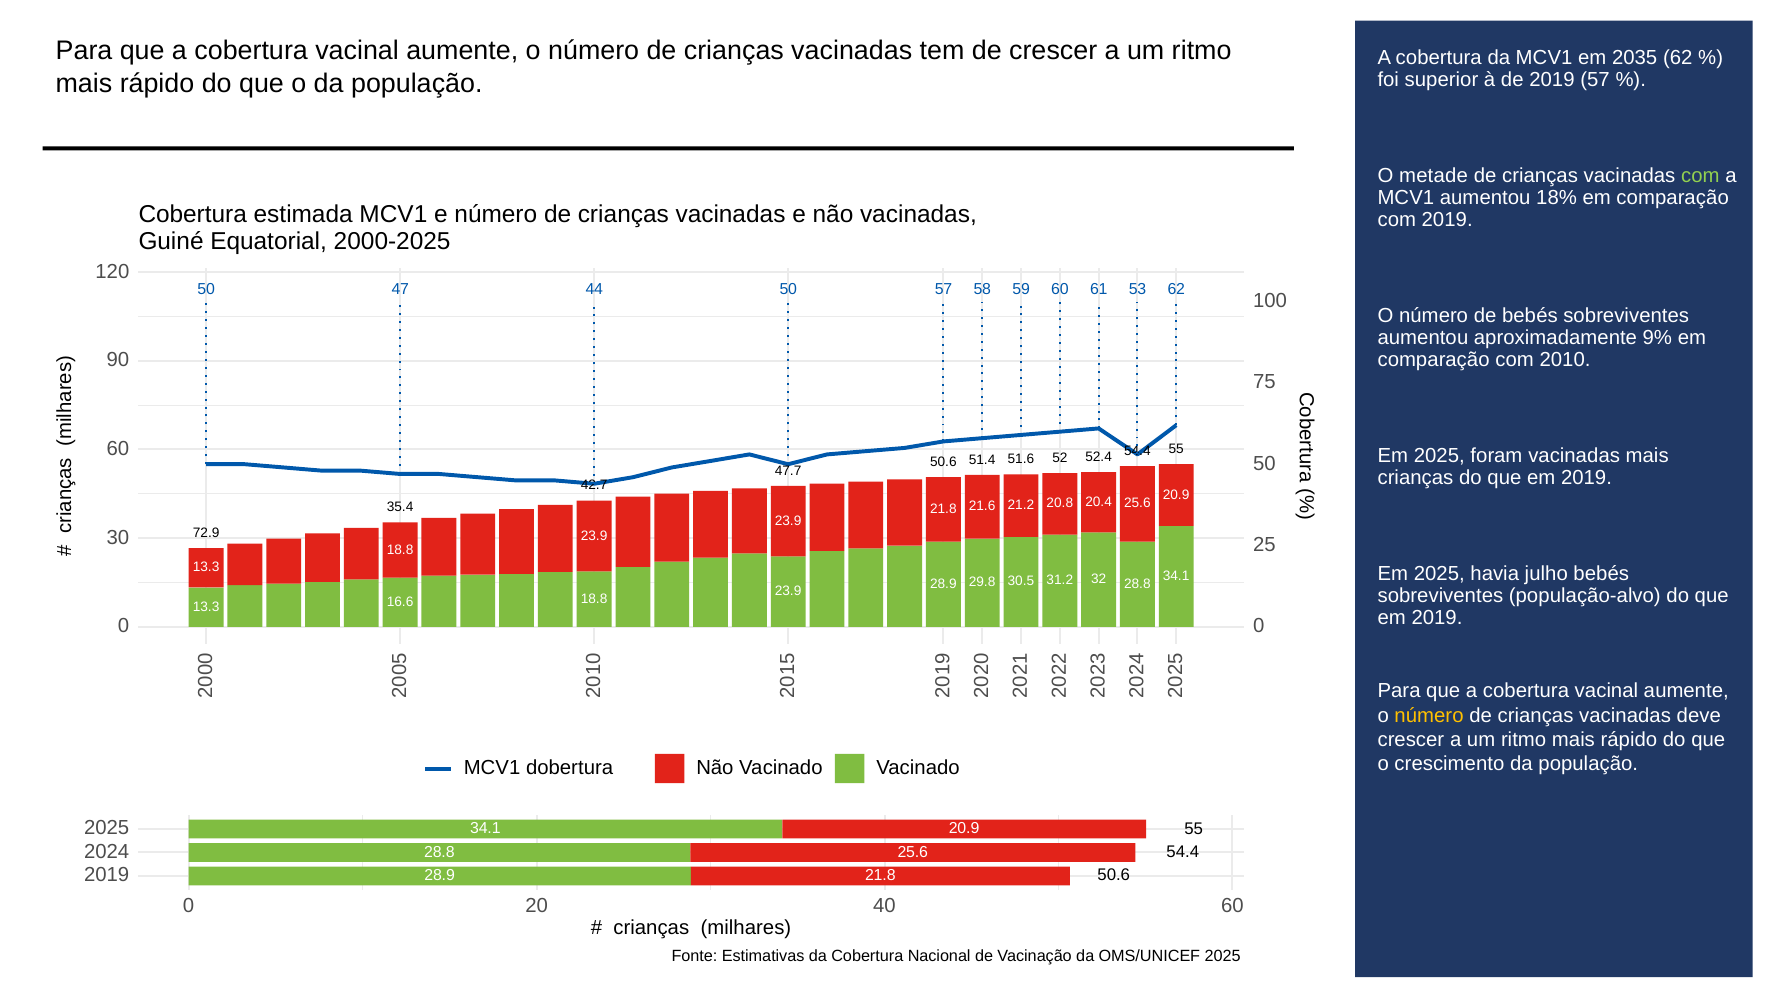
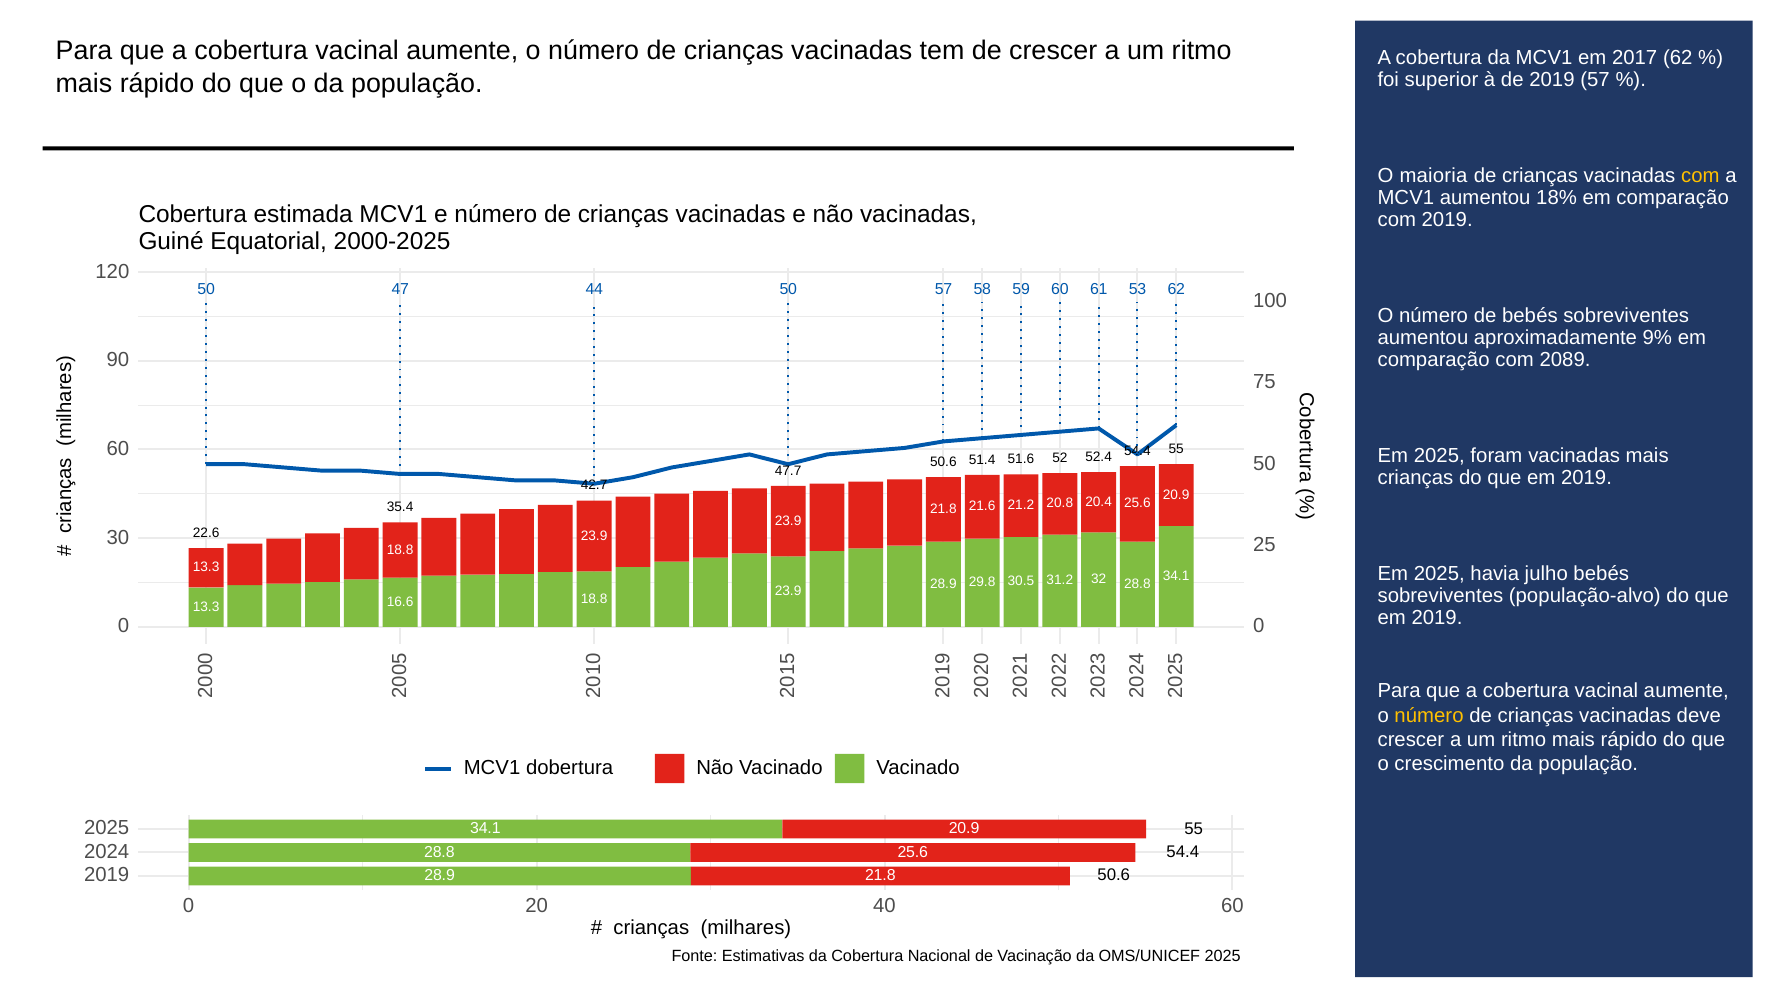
2035: 2035 -> 2017 (1635, 57)
metade: metade -> maioria (1433, 176)
com colour: light green -> yellow (1700, 176)
2010: 2010 -> 2089 (1565, 360)
72.9: 72.9 -> 22.6 (206, 533)
